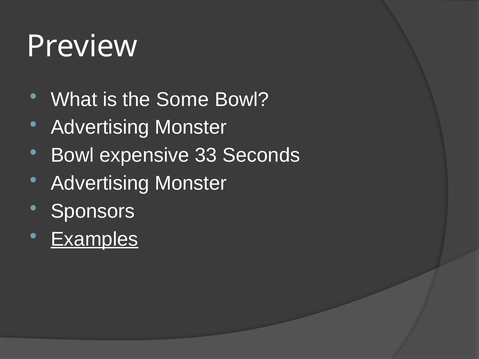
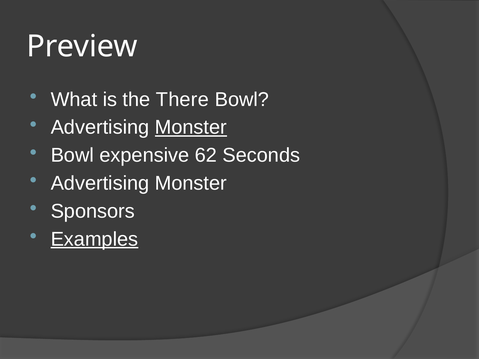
Some: Some -> There (182, 100)
Monster underline: none -> present (191, 127)
33: 33 -> 62 (206, 155)
